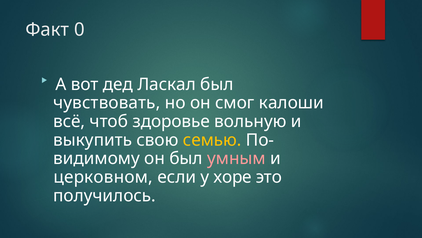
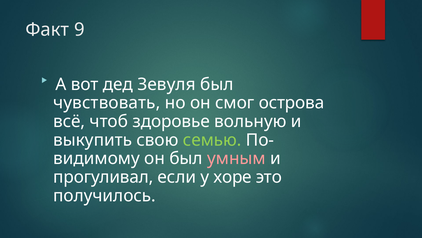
0: 0 -> 9 (79, 30)
Ласкал: Ласкал -> Зевуля (167, 84)
калоши: калоши -> острова (292, 103)
семью colour: yellow -> light green (212, 140)
церковном: церковном -> прогуливал (103, 177)
